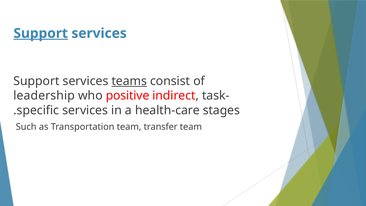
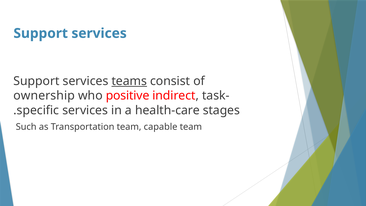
Support underline: present -> none (41, 33)
leadership: leadership -> ownership (44, 96)
transfer: transfer -> capable (161, 127)
